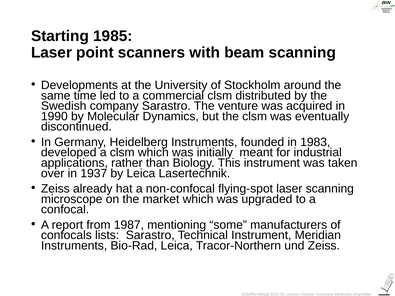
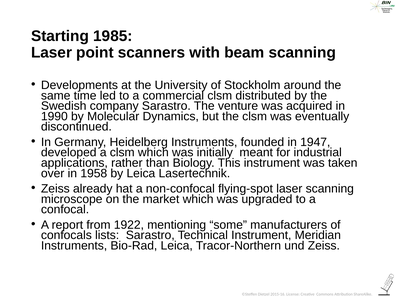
1983: 1983 -> 1947 (315, 142)
1937: 1937 -> 1958 (94, 173)
1987: 1987 -> 1922 (129, 225)
